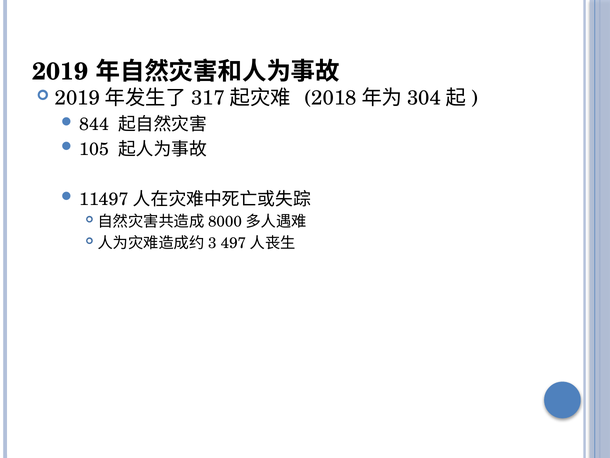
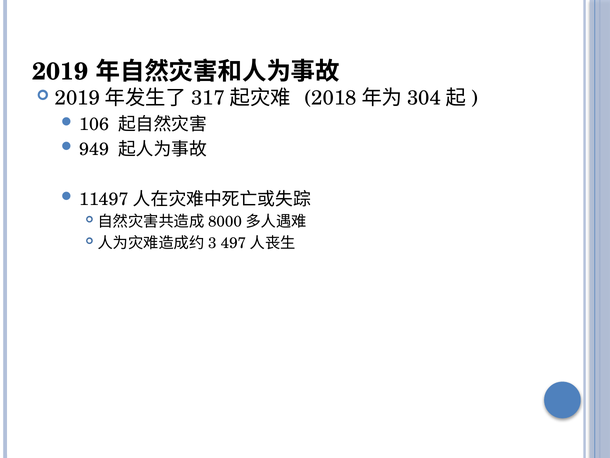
844: 844 -> 106 (94, 124)
105: 105 -> 949 (94, 149)
